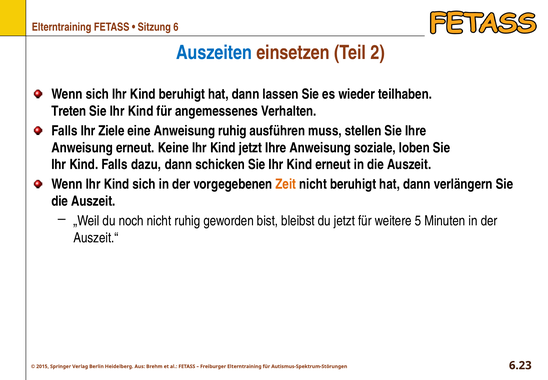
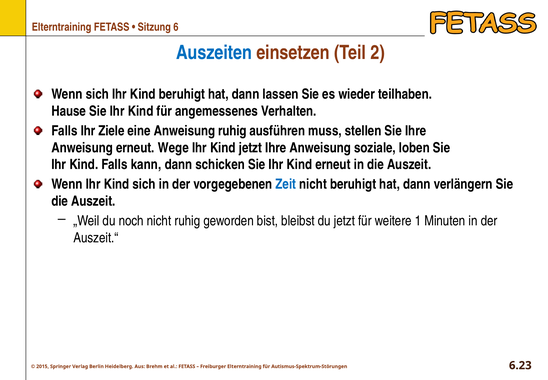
Treten: Treten -> Hause (69, 111)
Keine: Keine -> Wege (173, 147)
dazu: dazu -> kann (146, 164)
Zeit colour: orange -> blue (286, 184)
5: 5 -> 1 (418, 221)
